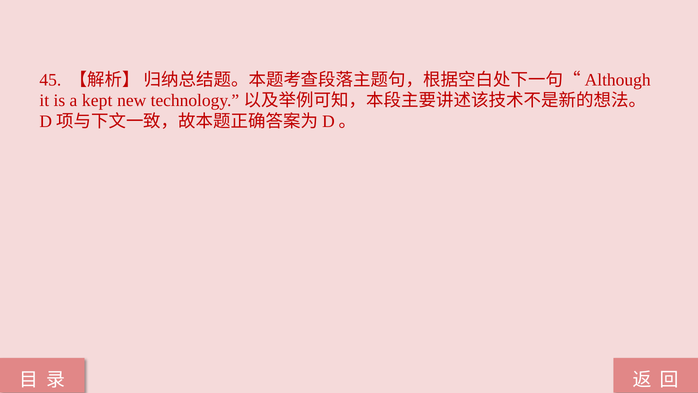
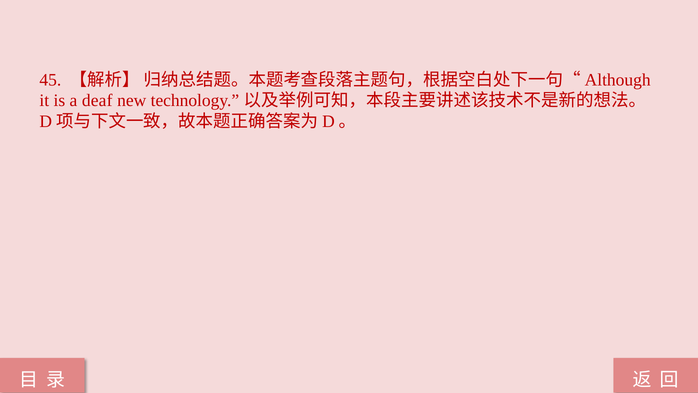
kept: kept -> deaf (97, 101)
